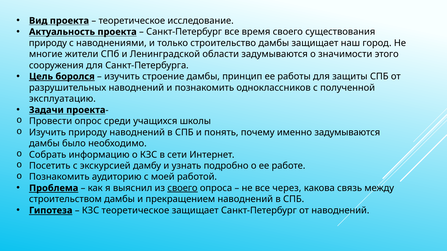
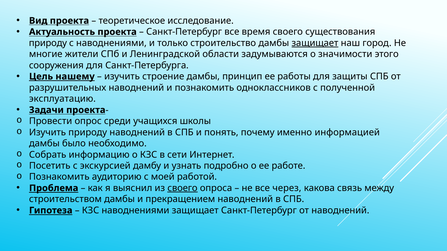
защищает underline: none -> present (315, 43)
боролся: боролся -> нашему (75, 77)
именно задумываются: задумываются -> информацией (347, 133)
КЗС теоретическое: теоретическое -> наводнениями (135, 211)
